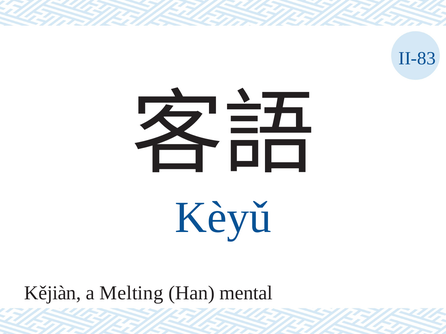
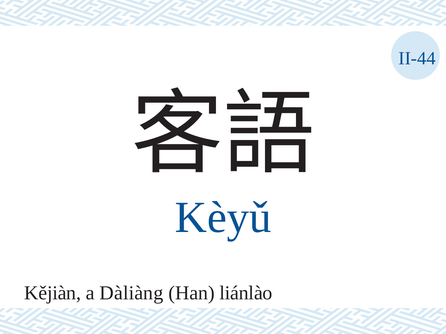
II-83: II-83 -> II-44 (417, 58)
Melting: Melting -> Dàliàng (131, 293)
mental: mental -> liánlào (246, 293)
